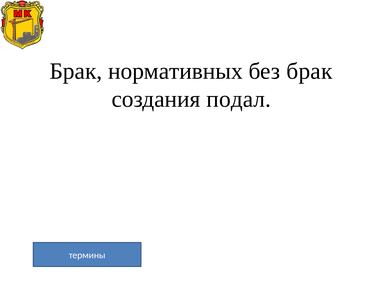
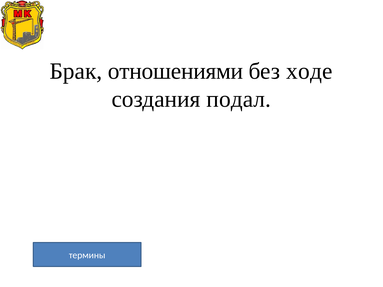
нормативных: нормативных -> отношениями (176, 71)
без брак: брак -> ходе (309, 71)
